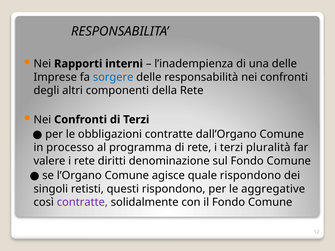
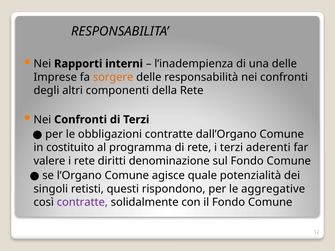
sorgere colour: blue -> orange (113, 77)
processo: processo -> costituito (70, 148)
pluralità: pluralità -> aderenti (268, 148)
quale rispondono: rispondono -> potenzialità (250, 176)
